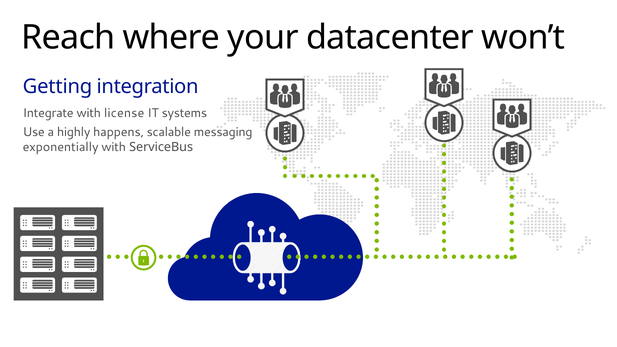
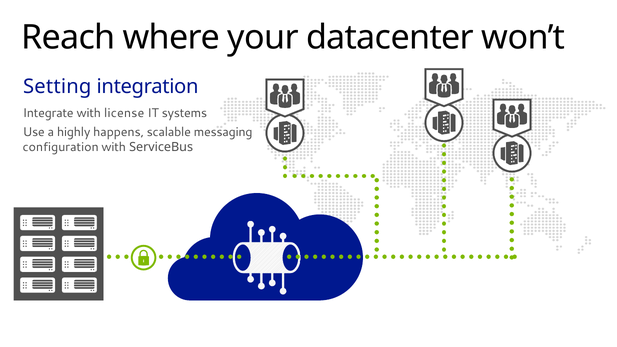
Getting: Getting -> Setting (57, 87)
exponentially: exponentially -> configuration (61, 147)
